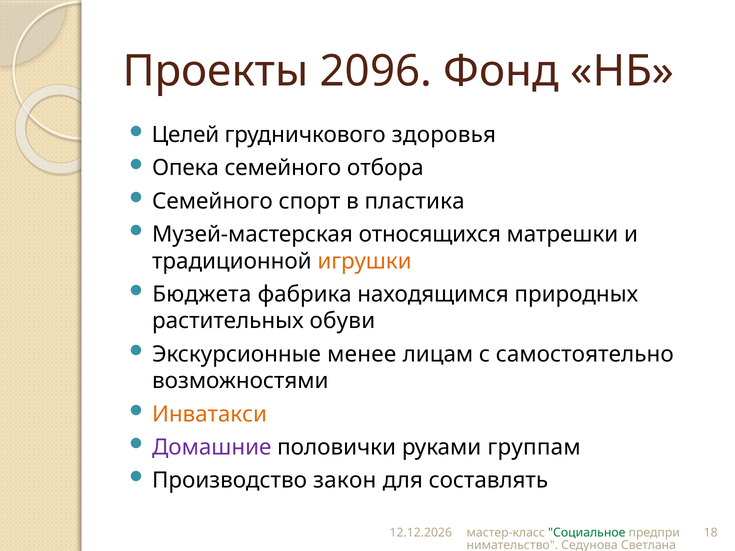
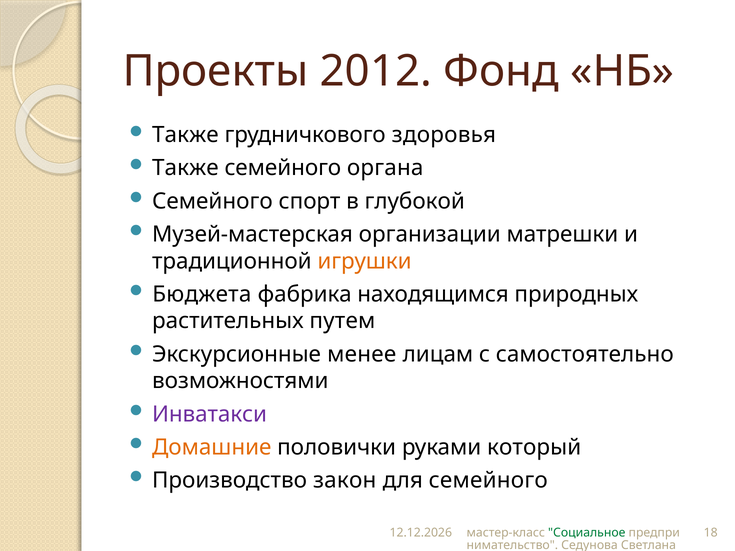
2096: 2096 -> 2012 (376, 71)
Целей: Целей -> Также (185, 135)
Опека: Опека -> Также (185, 168)
отбора: отбора -> органа (385, 168)
пластика: пластика -> глубокой (415, 201)
относящихся: относящихся -> организации (430, 234)
обуви: обуви -> путем (342, 321)
Инватакси colour: orange -> purple (210, 414)
Домашние colour: purple -> orange (212, 447)
группам: группам -> который (534, 447)
для составлять: составлять -> семейного (488, 480)
